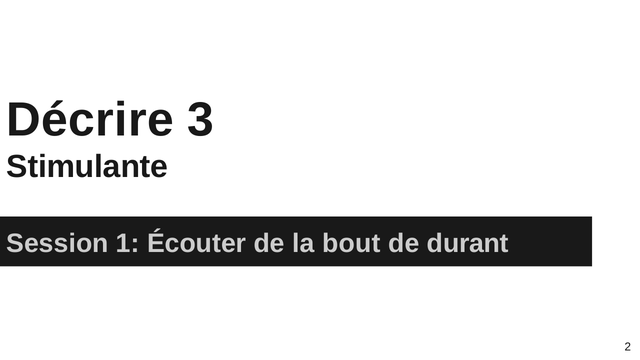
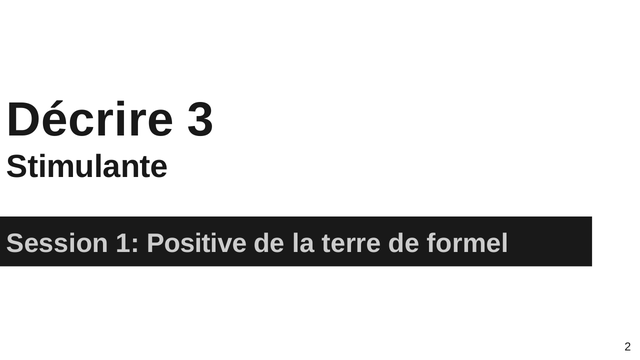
Écouter: Écouter -> Positive (197, 243)
bout: bout -> terre (351, 243)
durant: durant -> formel (468, 243)
